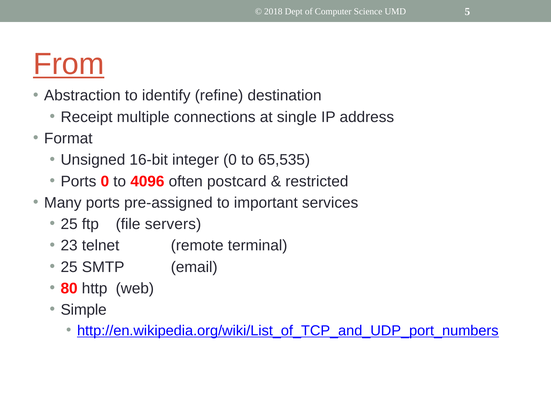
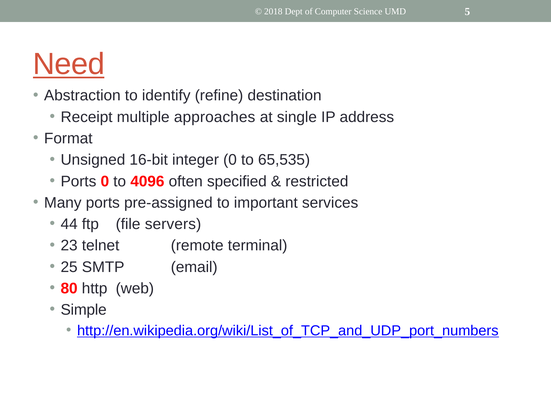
From: From -> Need (69, 64)
connections: connections -> approaches (215, 117)
postcard: postcard -> specified (237, 181)
25: 25 -> 44 (69, 224)
